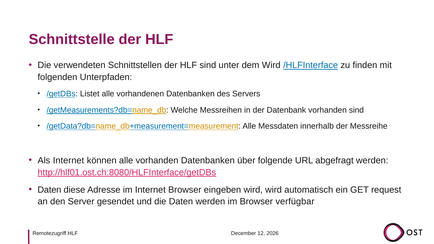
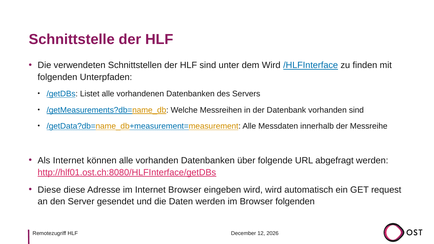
Daten: Daten -> Diese (49, 190)
Browser verfügbar: verfügbar -> folgenden (295, 202)
